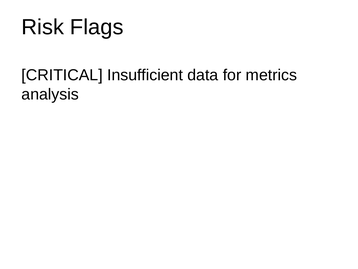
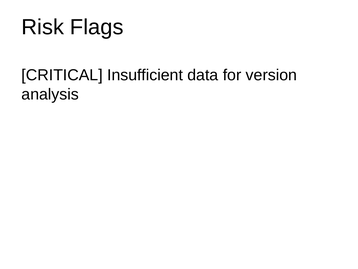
metrics: metrics -> version (271, 75)
